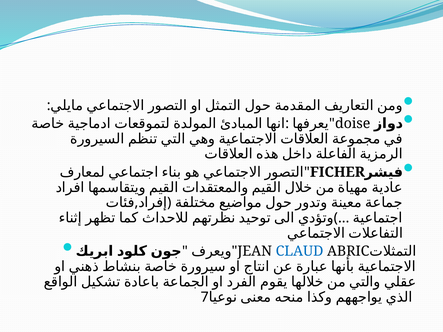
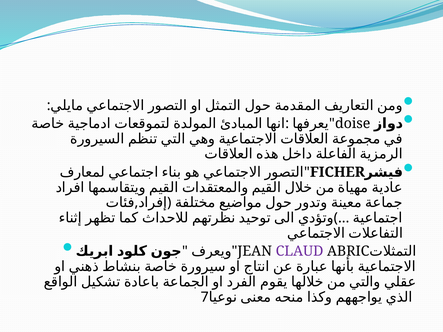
CLAUD colour: blue -> purple (300, 252)
